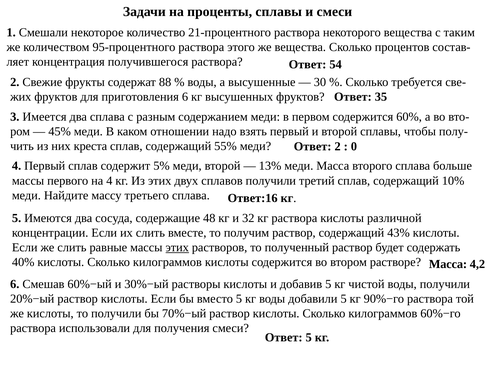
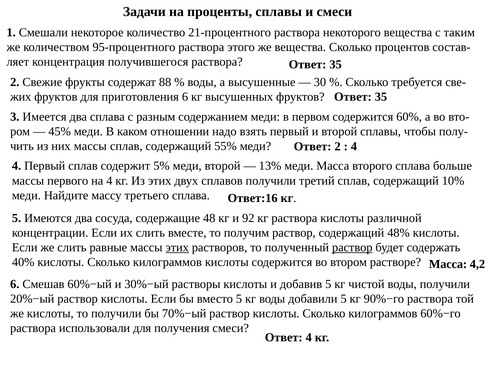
54: 54 -> 35 (336, 65)
них креста: креста -> массы (90, 146)
0: 0 -> 4 (354, 146)
32: 32 -> 92 (248, 218)
43%: 43% -> 48% (399, 233)
раствор underline: none -> present (352, 248)
Ответ 5: 5 -> 4 (309, 338)
